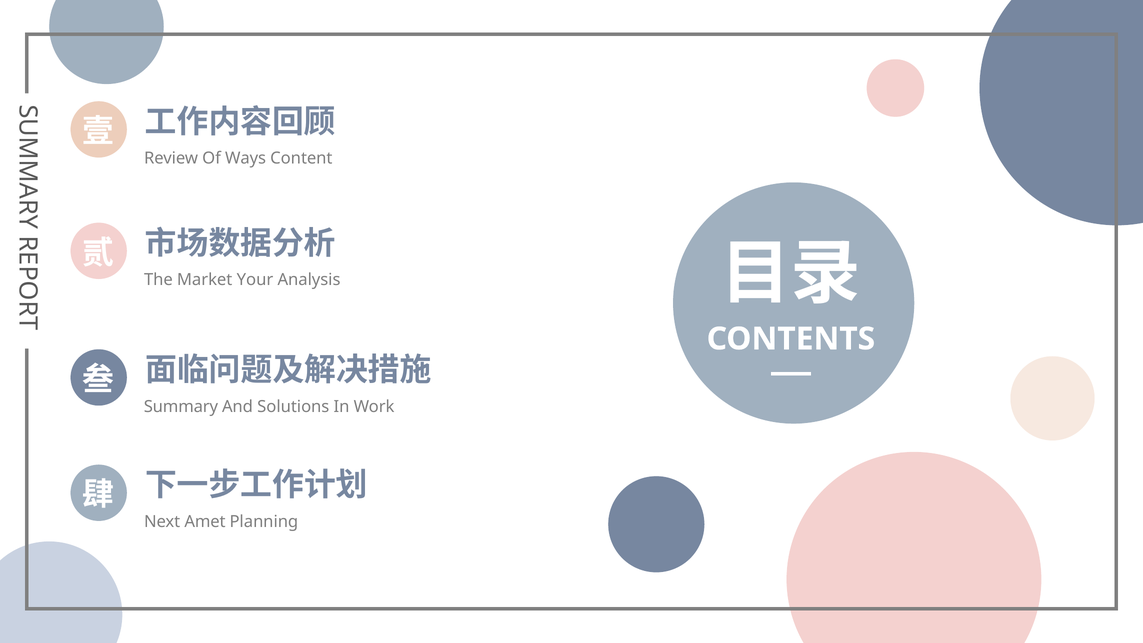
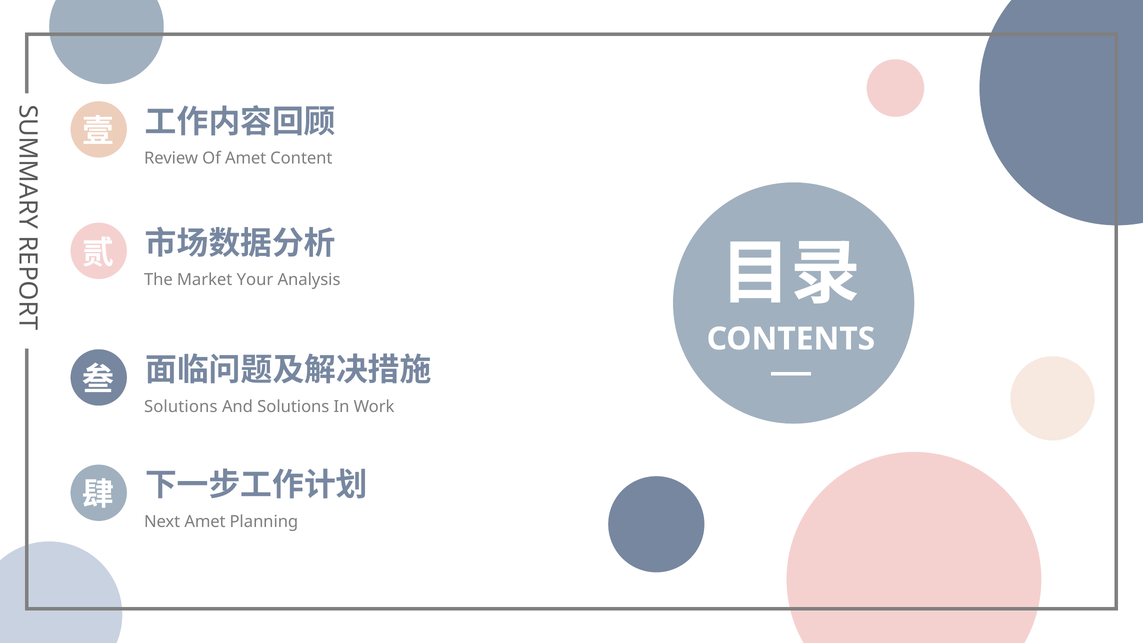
Of Ways: Ways -> Amet (246, 158)
Summary: Summary -> Solutions (181, 406)
